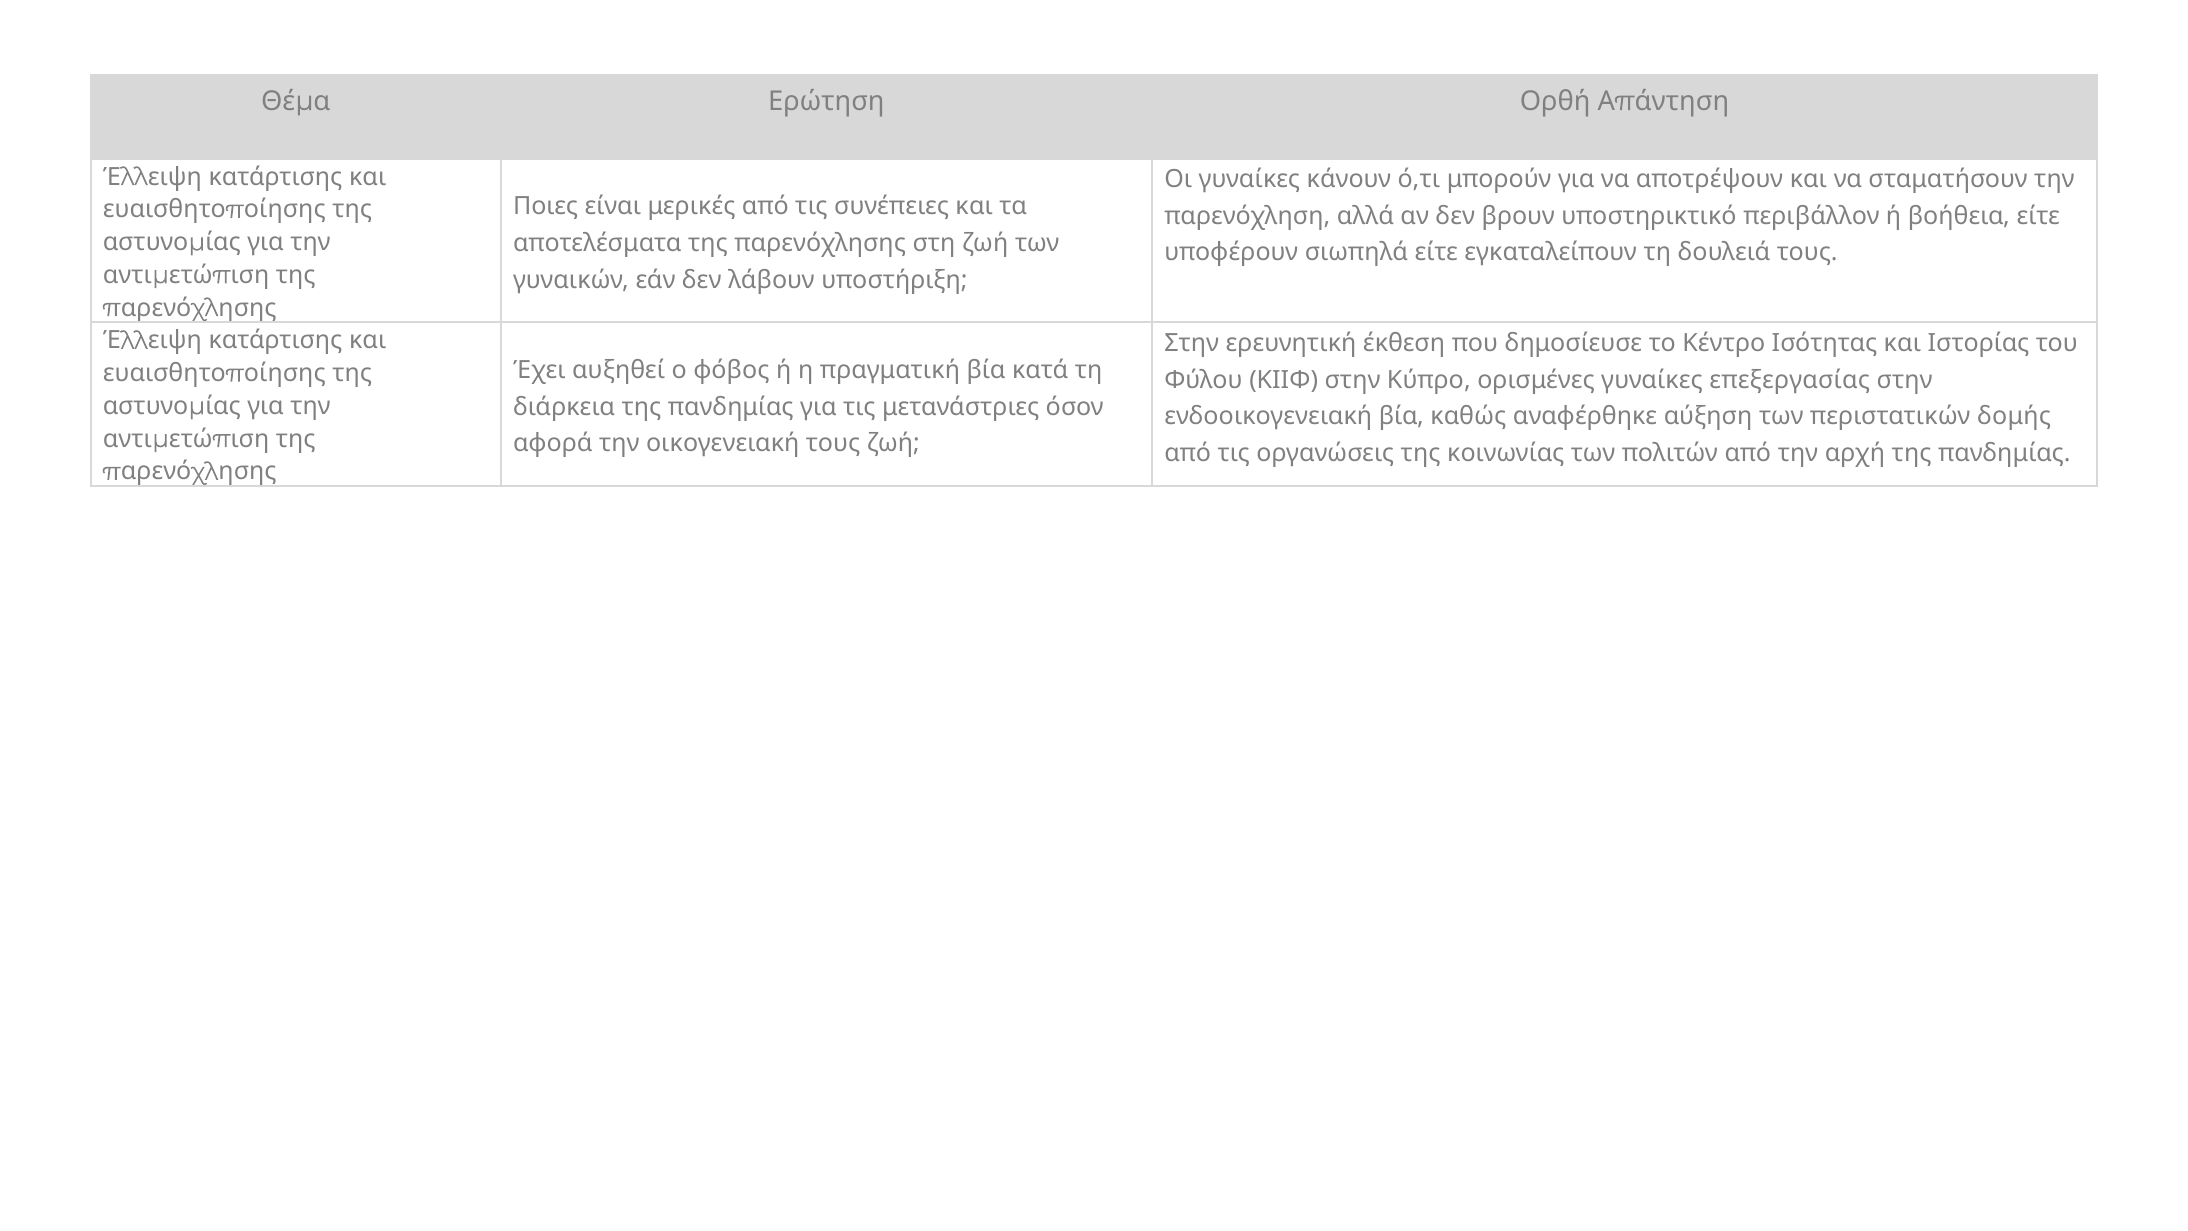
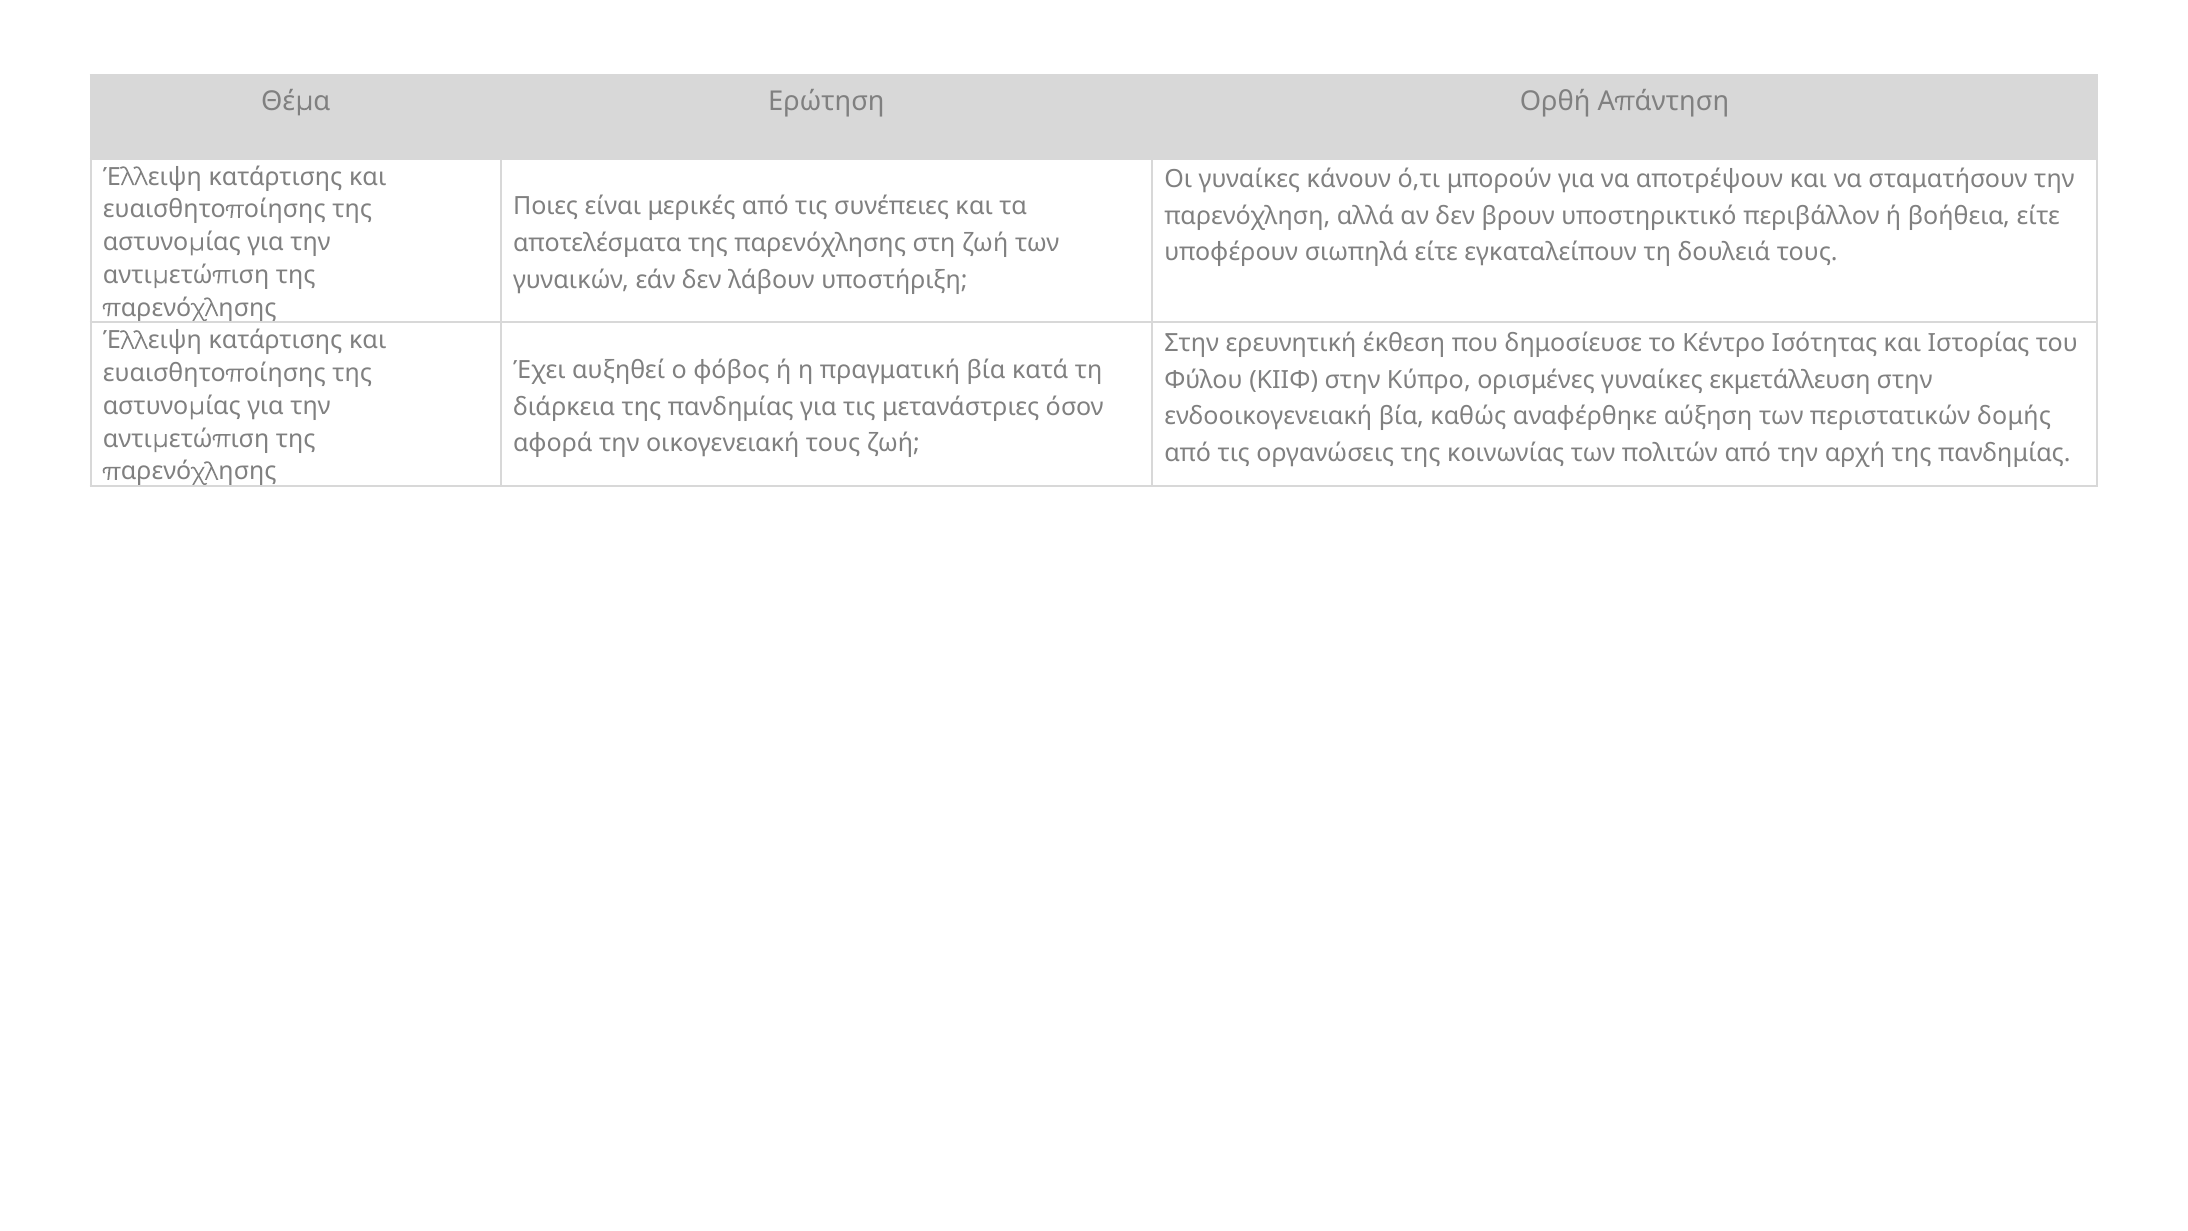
επεξεργασίας: επεξεργασίας -> εκμετάλλευση (1790, 380)
